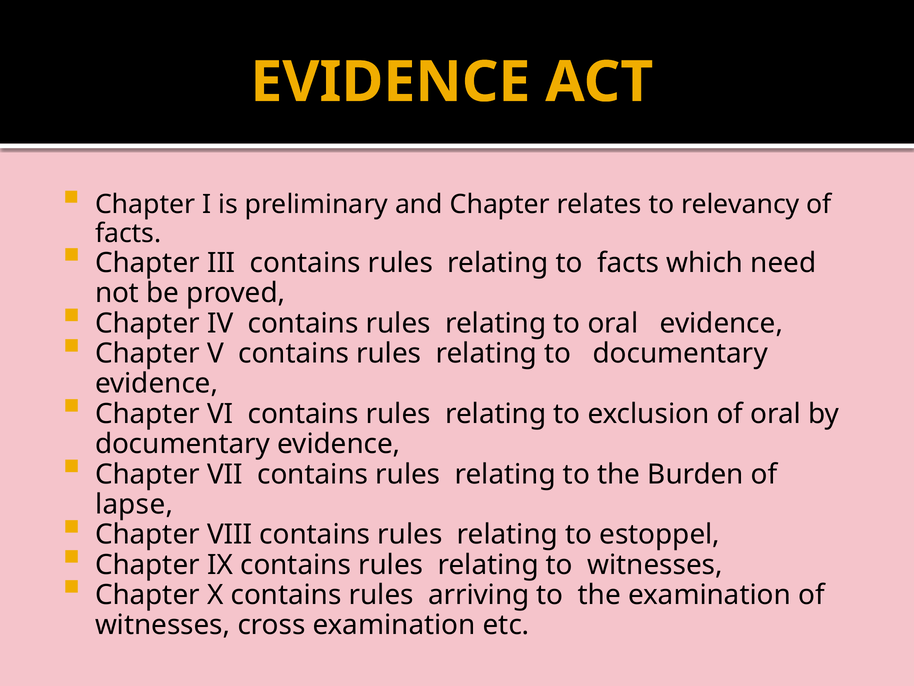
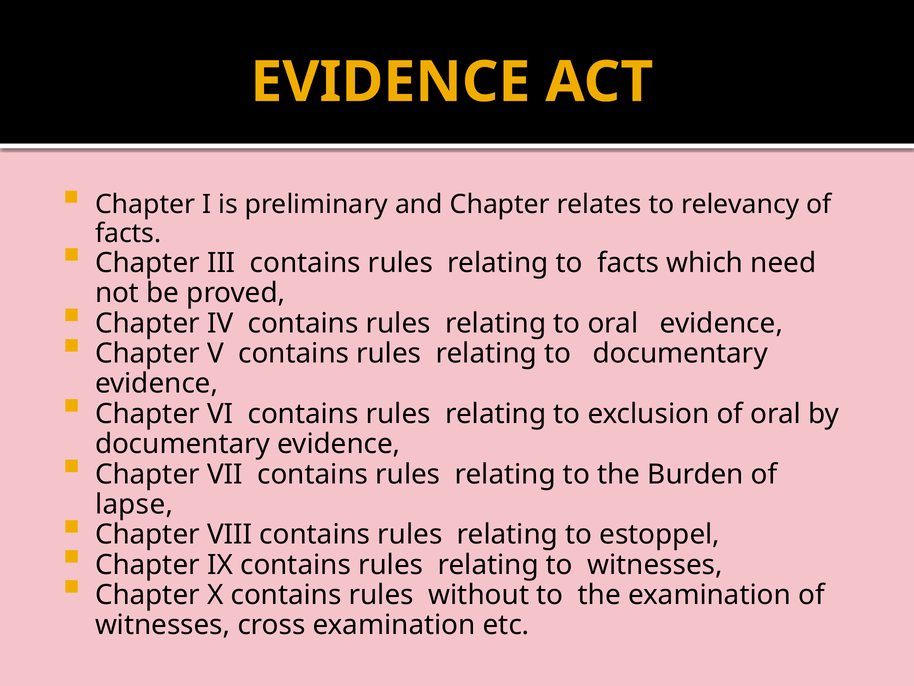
arriving: arriving -> without (479, 595)
